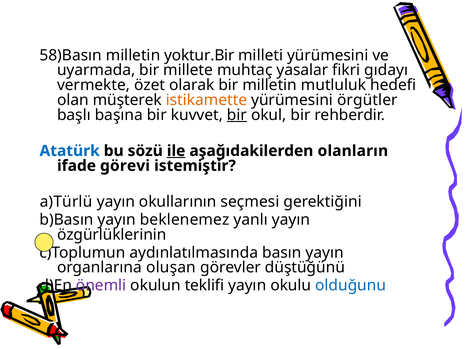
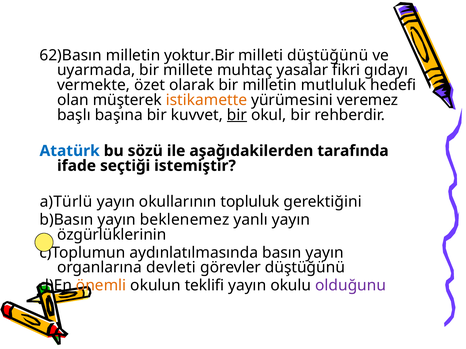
58)Basın: 58)Basın -> 62)Basın (71, 55)
milleti yürümesini: yürümesini -> düştüğünü (328, 55)
örgütler: örgütler -> veremez (368, 100)
ile underline: present -> none (176, 151)
olanların: olanların -> tarafında (353, 151)
görevi: görevi -> seçtiği (125, 166)
seçmesi: seçmesi -> topluluk (250, 202)
oluşan: oluşan -> devleti (171, 268)
önemli colour: purple -> orange (101, 286)
olduğunu colour: blue -> purple (351, 286)
